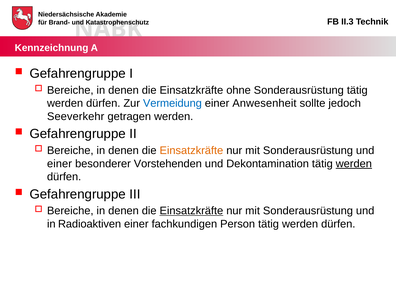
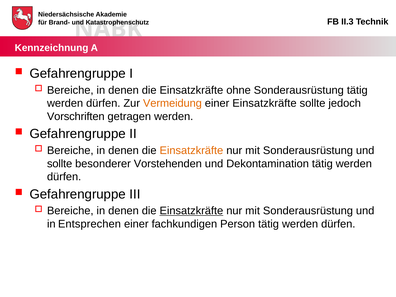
Vermeidung colour: blue -> orange (172, 103)
einer Anwesenheit: Anwesenheit -> Einsatzkräfte (264, 103)
Seeverkehr: Seeverkehr -> Vorschriften (76, 117)
einer: einer -> sollte (60, 164)
werden underline: present -> none (354, 164)
Radioaktiven: Radioaktiven -> Entsprechen (89, 224)
